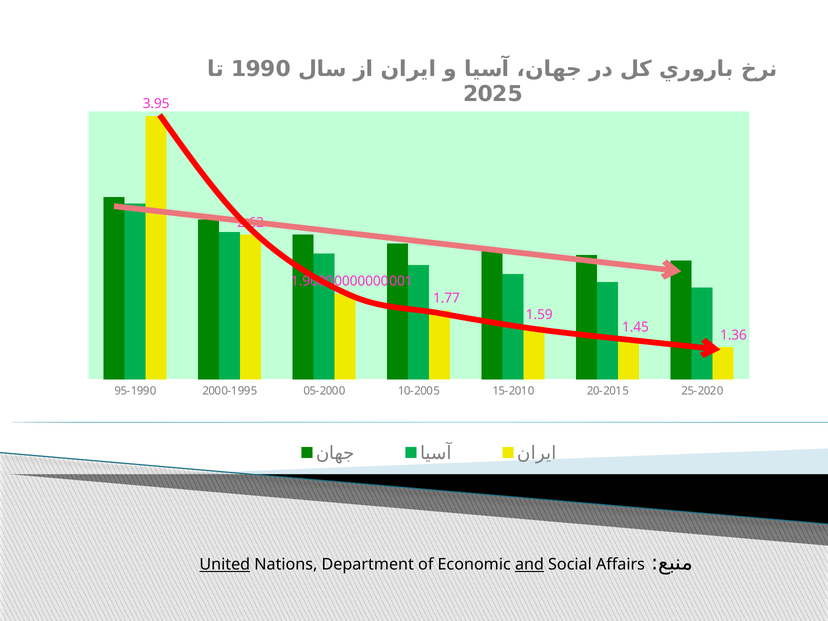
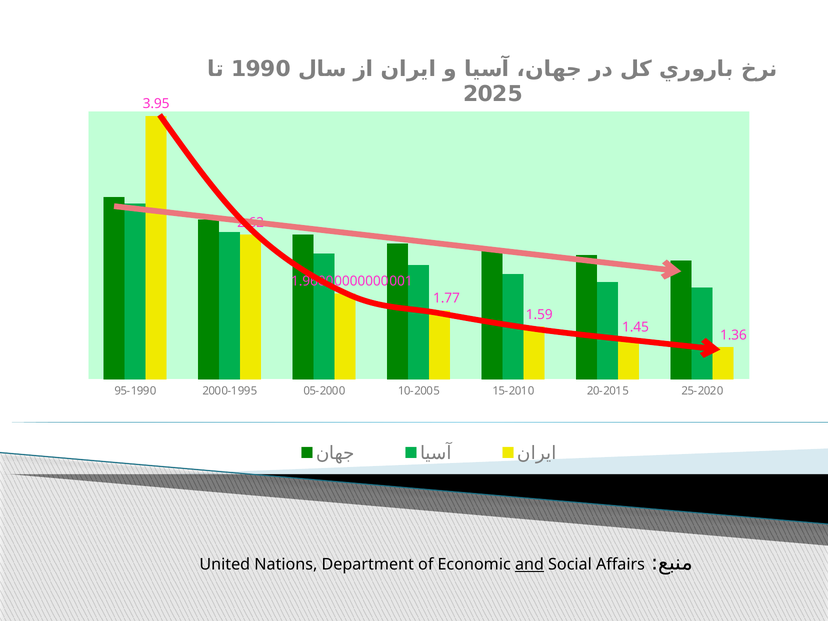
United underline: present -> none (225, 565)
